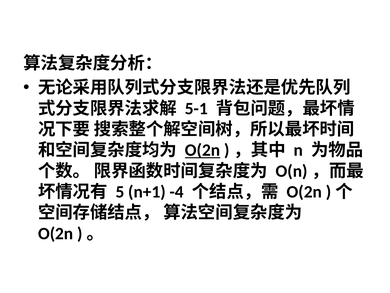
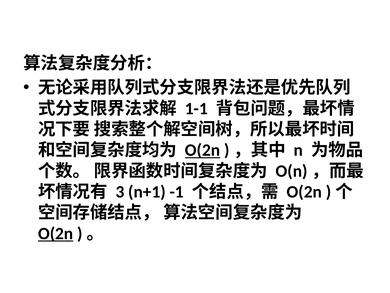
5-1: 5-1 -> 1-1 (196, 108)
5: 5 -> 3 (120, 192)
-4: -4 -> -1 (177, 192)
O(2n underline: none -> present (56, 233)
